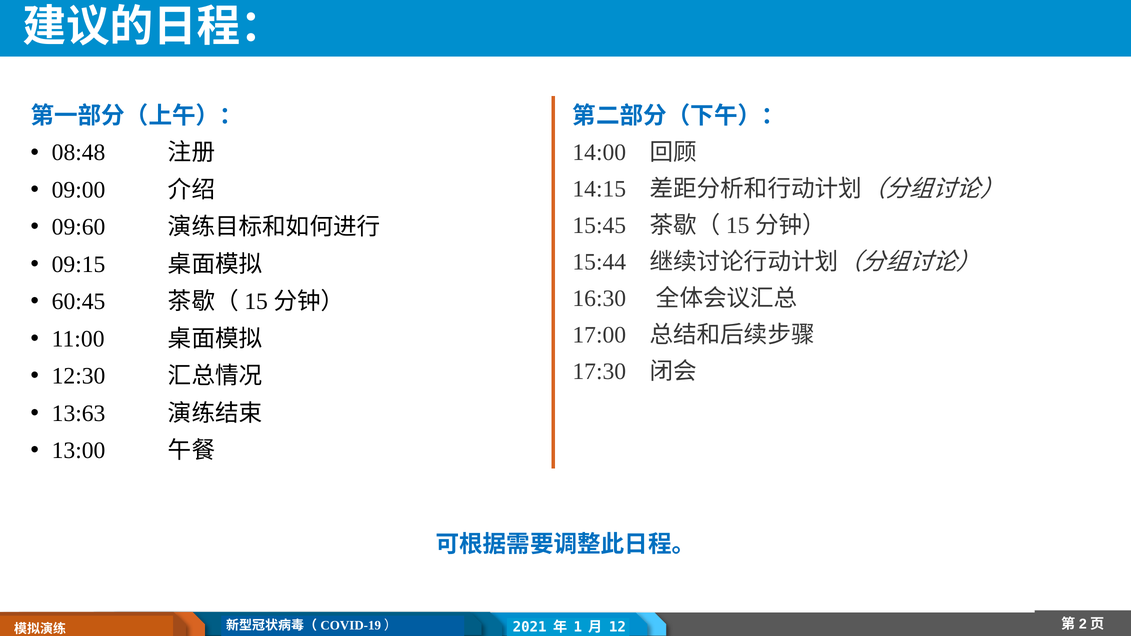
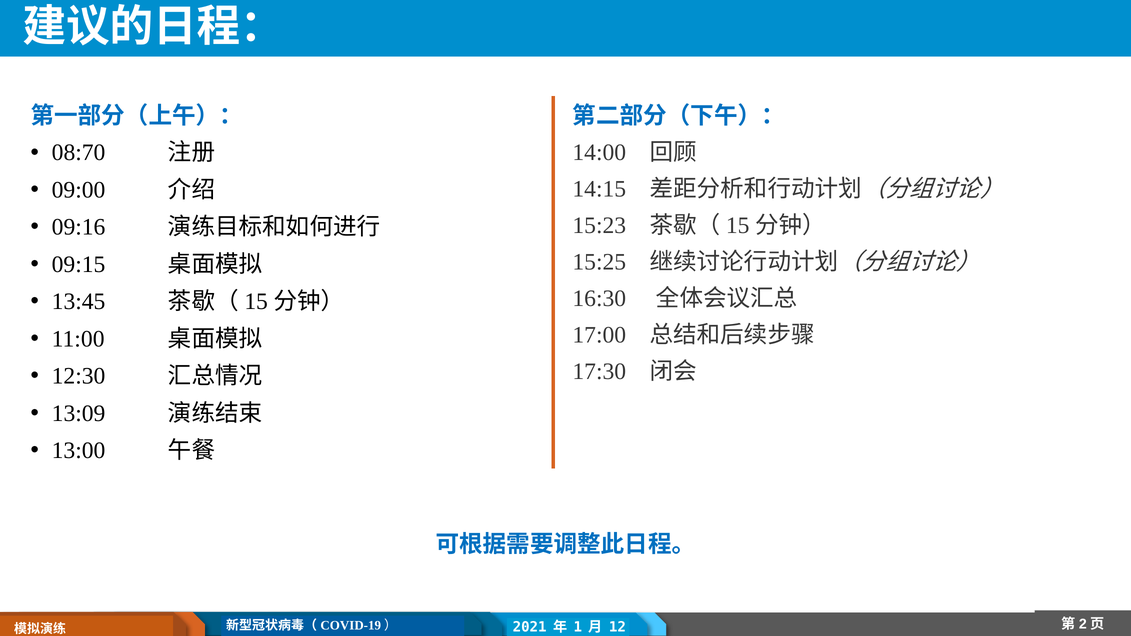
08:48: 08:48 -> 08:70 (79, 153)
15:45: 15:45 -> 15:23 (599, 225)
09:60: 09:60 -> 09:16 (79, 227)
15:44: 15:44 -> 15:25 (599, 262)
60:45: 60:45 -> 13:45 (79, 302)
13:63: 13:63 -> 13:09 (79, 413)
